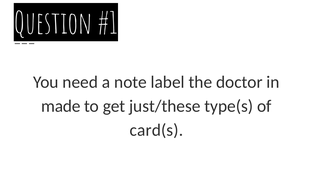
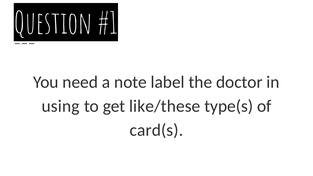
made: made -> using (61, 106)
just/these: just/these -> like/these (165, 106)
